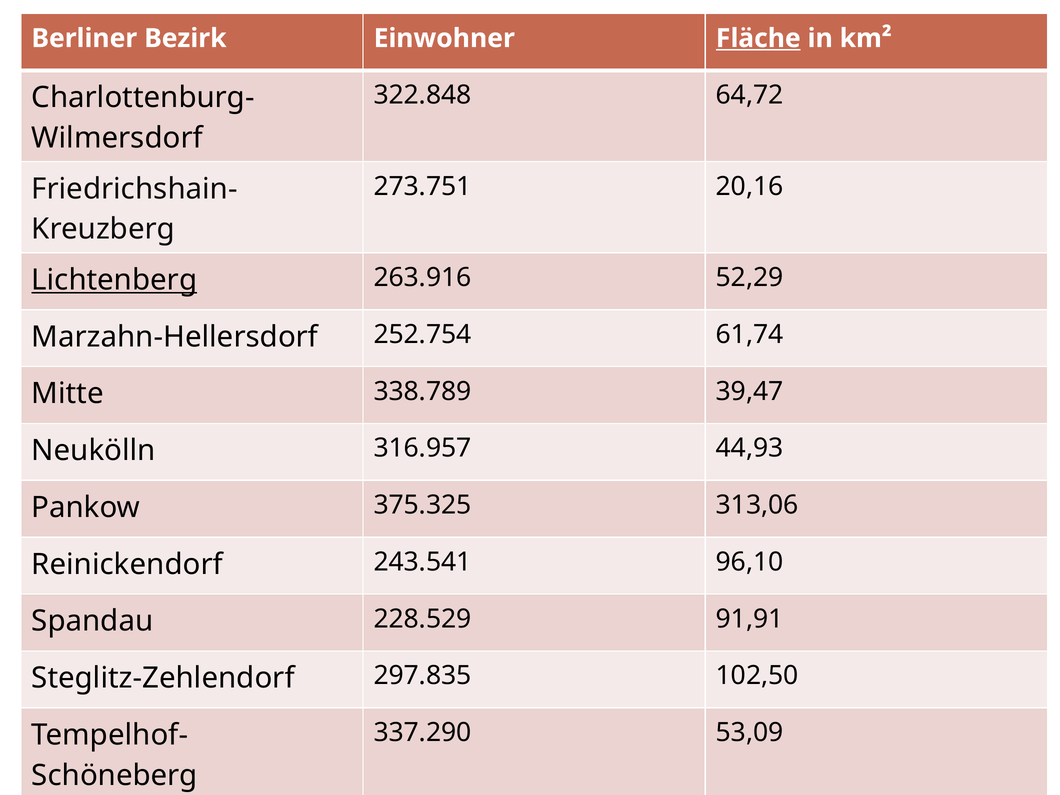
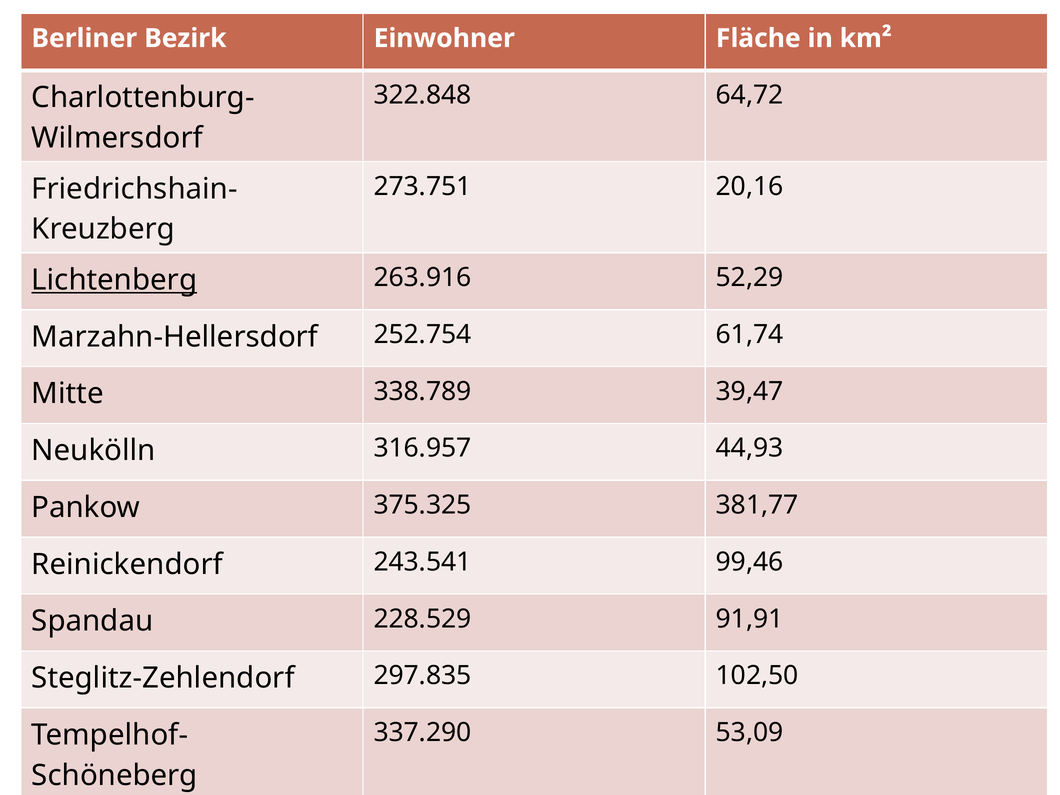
Fläche underline: present -> none (758, 38)
313,06: 313,06 -> 381,77 (757, 505)
96,10: 96,10 -> 99,46 (750, 562)
